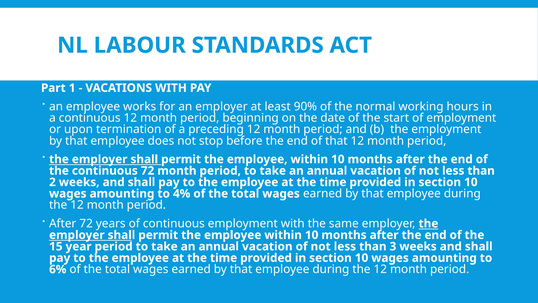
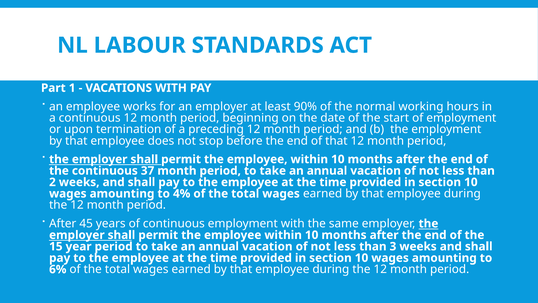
continuous 72: 72 -> 37 (148, 171)
After 72: 72 -> 45 (86, 223)
